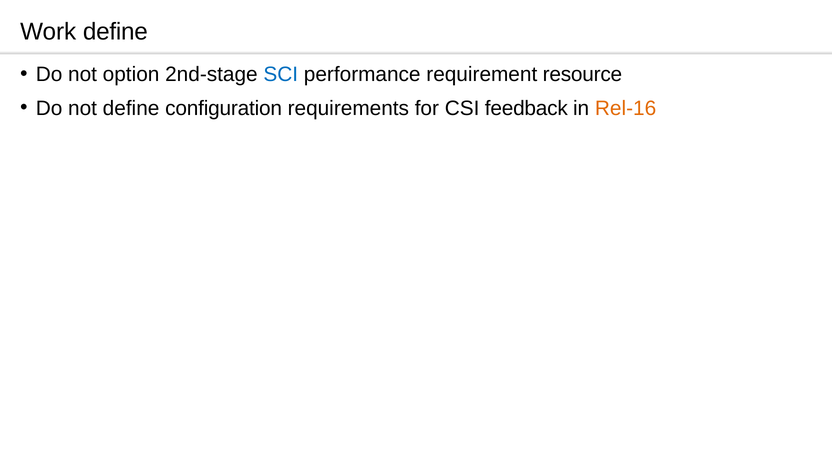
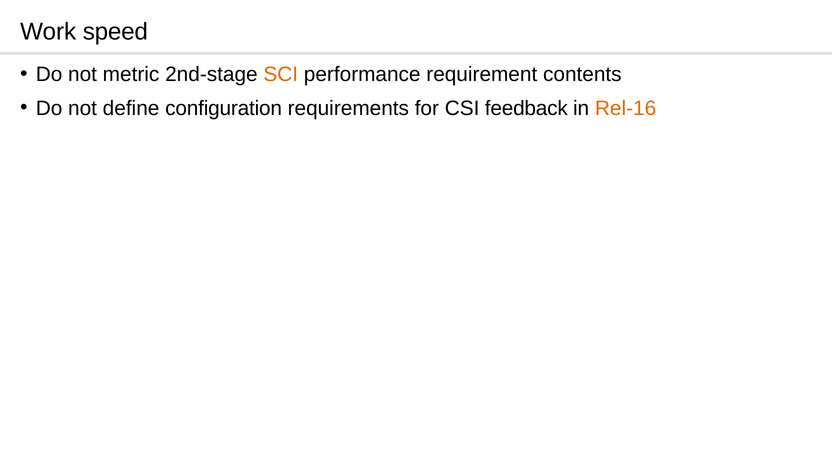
Work define: define -> speed (115, 32)
option: option -> metric (131, 75)
SCI colour: blue -> orange (281, 75)
resource: resource -> contents (582, 75)
